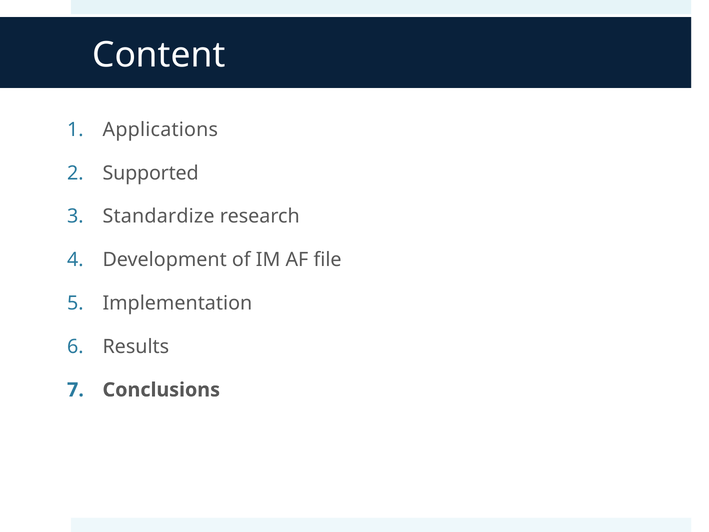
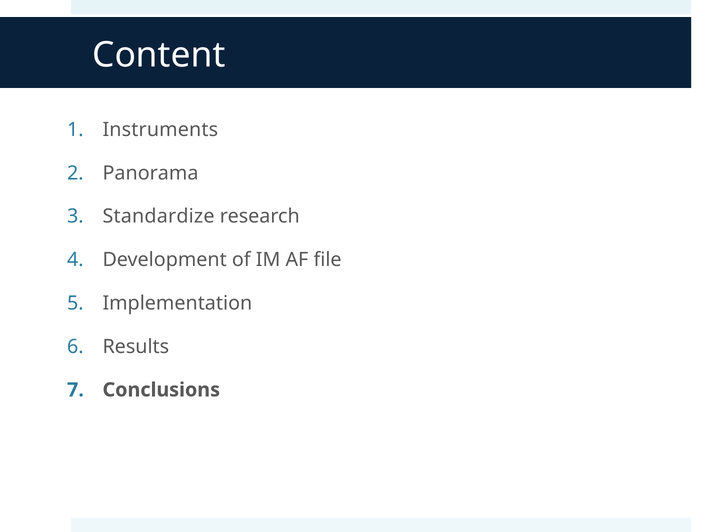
Applications: Applications -> Instruments (160, 130)
Supported: Supported -> Panorama (150, 173)
